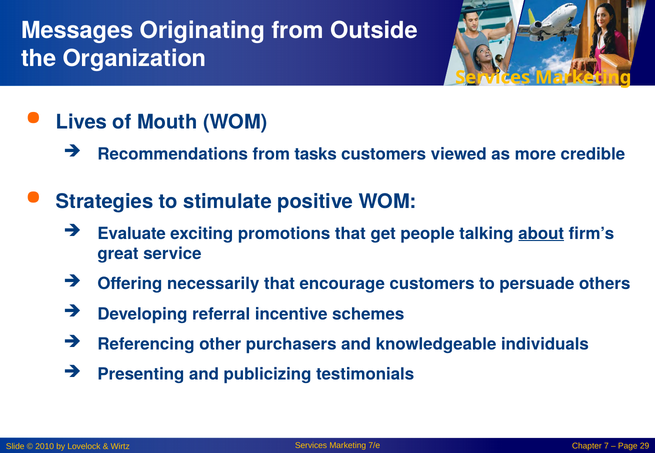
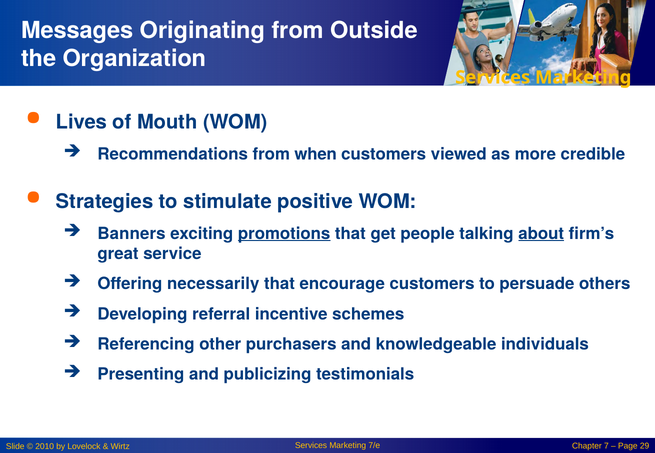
tasks: tasks -> when (316, 154)
Evaluate: Evaluate -> Banners (132, 234)
promotions underline: none -> present (284, 234)
